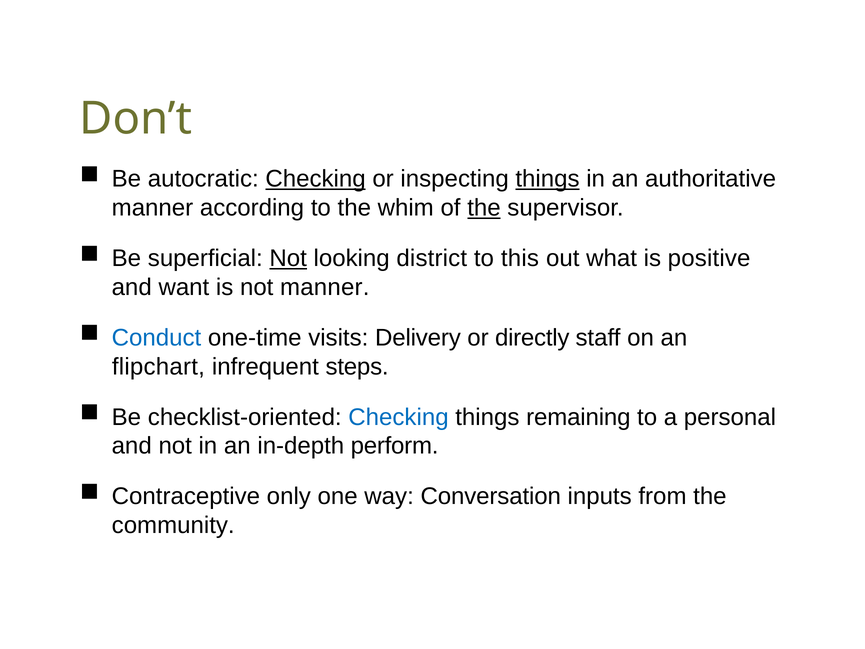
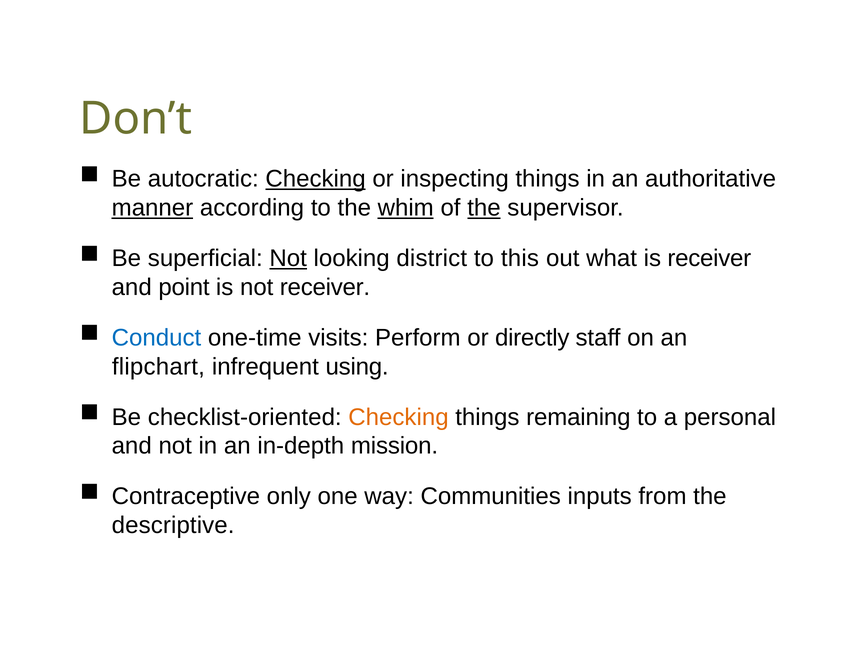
things underline: present -> none (548, 179)
manner underline: none -> present (152, 208)
whim underline: none -> present (406, 208)
is positive: positive -> receiver (709, 258)
want: want -> point (184, 287)
not manner: manner -> receiver (325, 287)
Delivery: Delivery -> Perform (418, 338)
steps: steps -> using (357, 366)
Checking colour: blue -> orange (398, 417)
perform: perform -> mission (395, 446)
Conversation: Conversation -> Communities (491, 496)
community: community -> descriptive (173, 525)
